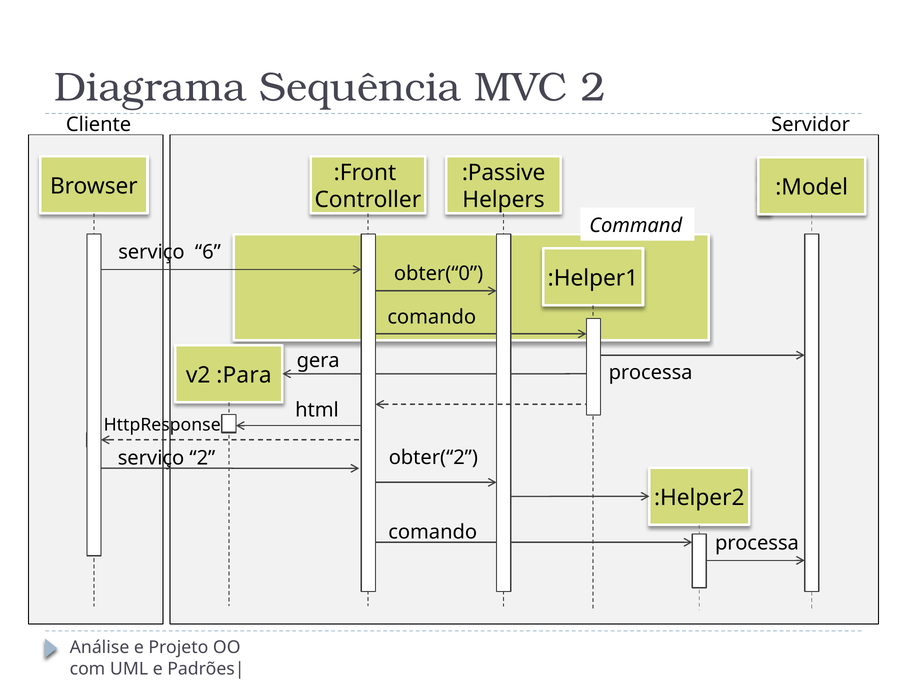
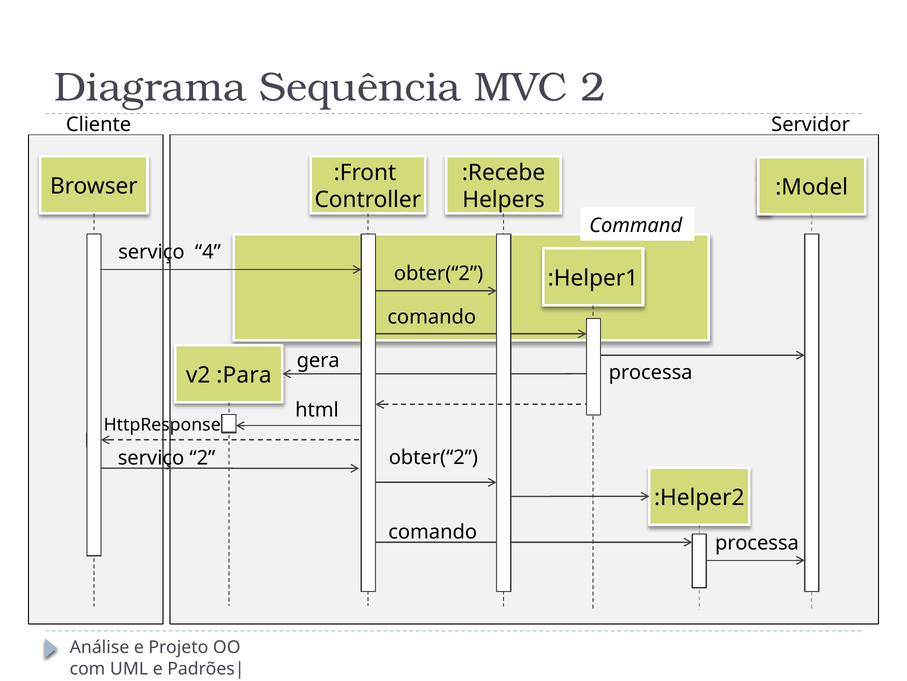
:Passive: :Passive -> :Recebe (504, 172)
6: 6 -> 4 (208, 252)
obter(“0: obter(“0 -> obter(“2 (439, 273)
